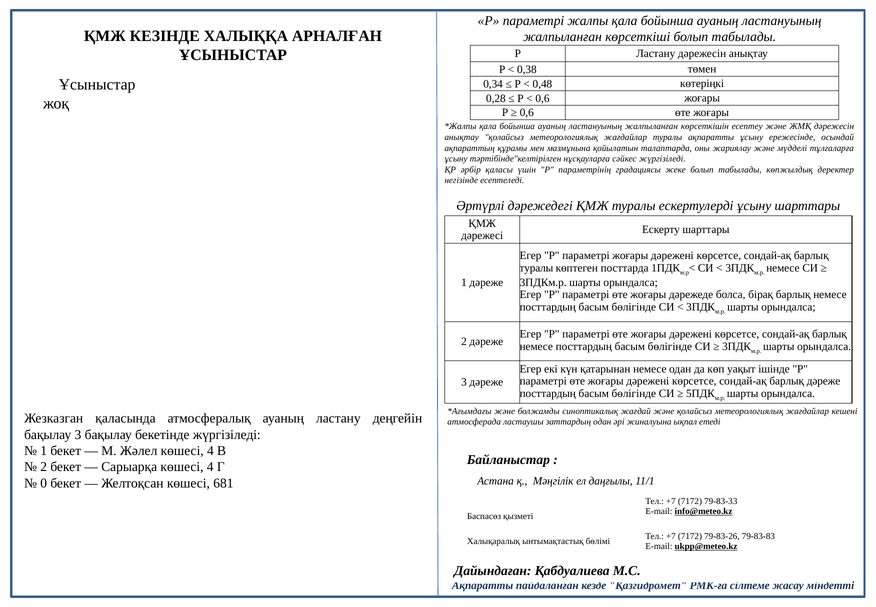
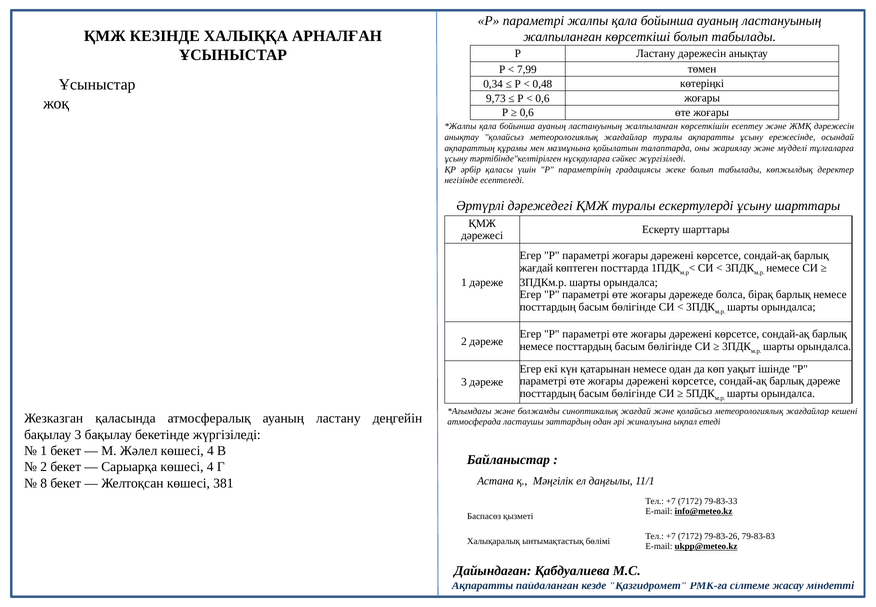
0,38: 0,38 -> 7,99 (527, 69)
0,28: 0,28 -> 9,73 (496, 98)
туралы: туралы -> жағдай (536, 268)
0: 0 -> 8 (44, 483)
681: 681 -> 381 (223, 483)
